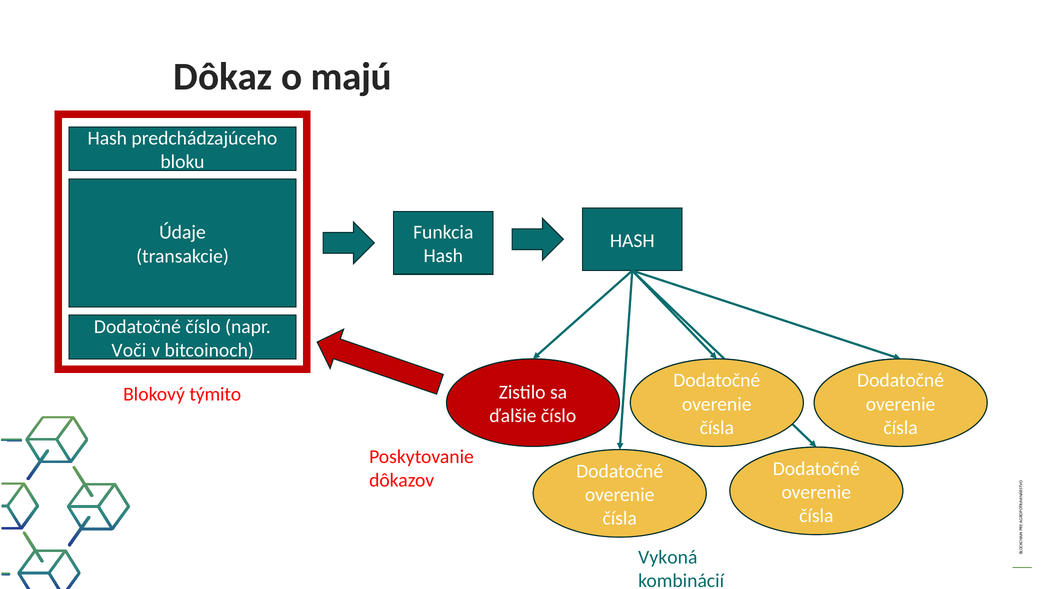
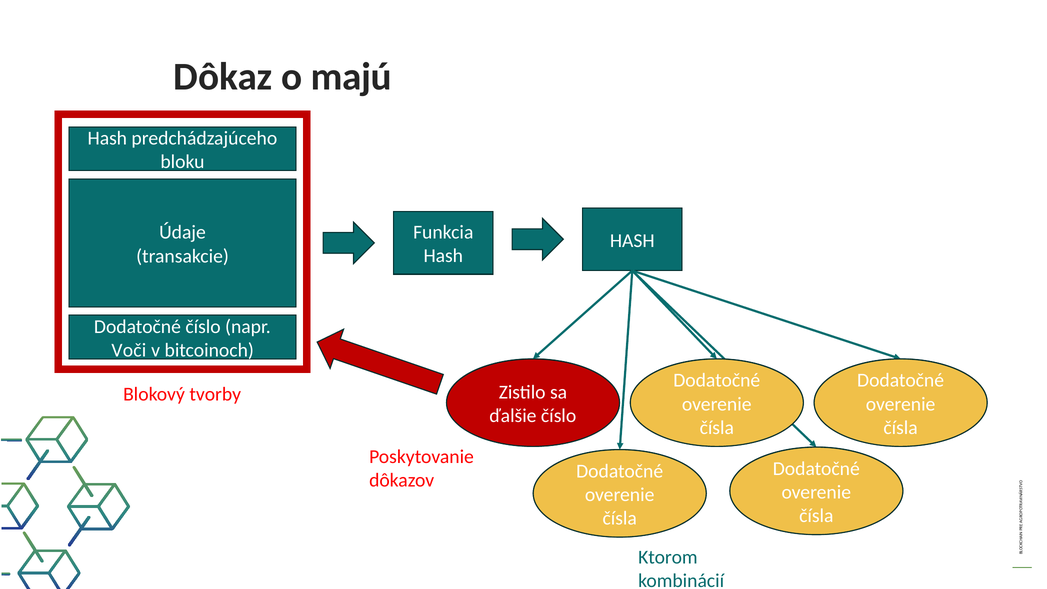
týmito: týmito -> tvorby (215, 394)
Vykoná: Vykoná -> Ktorom (668, 557)
